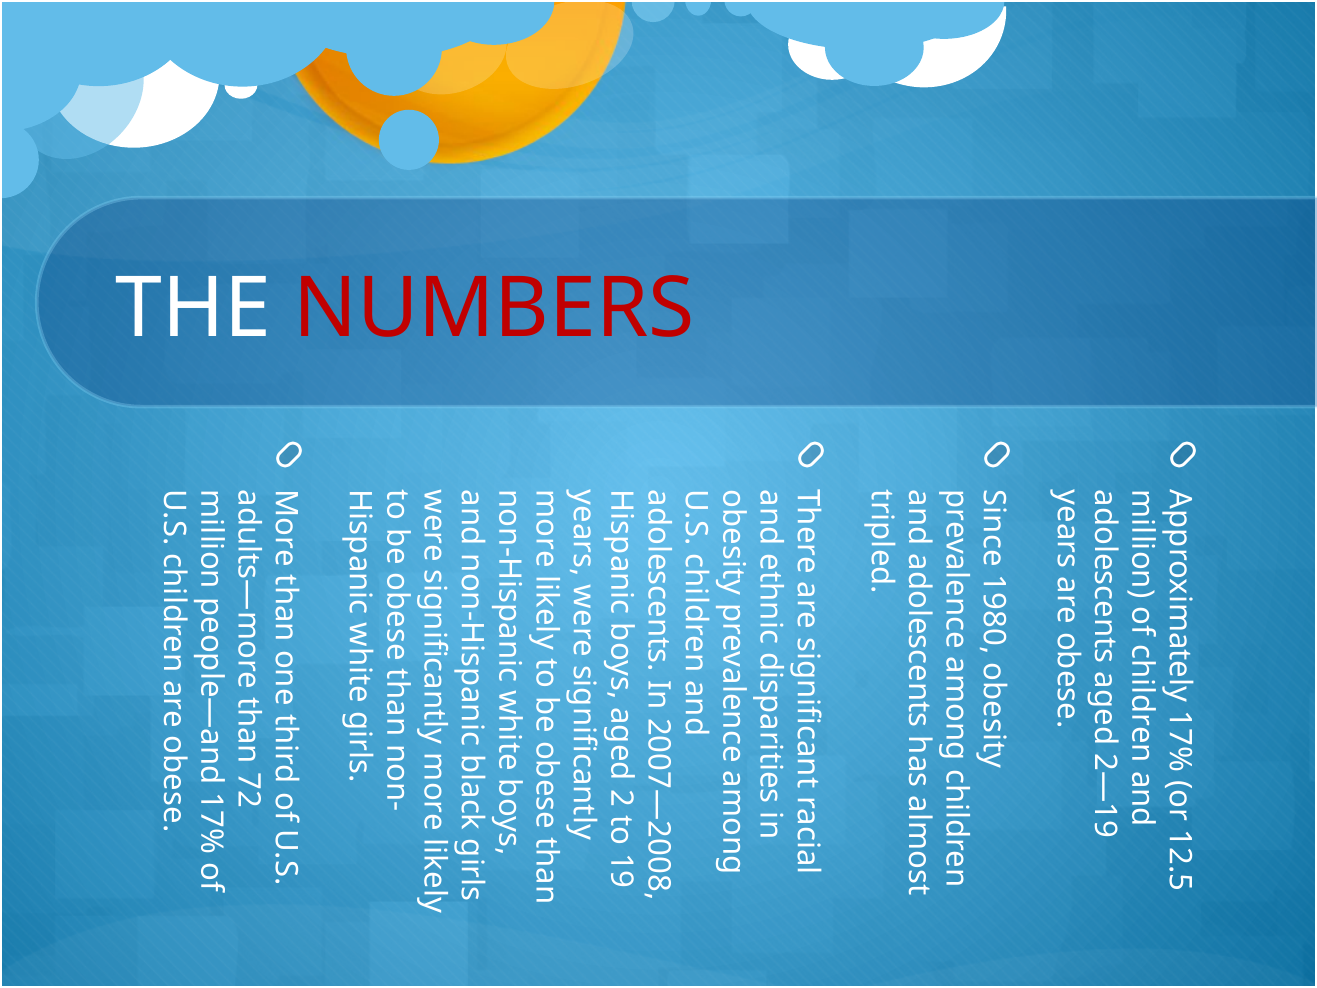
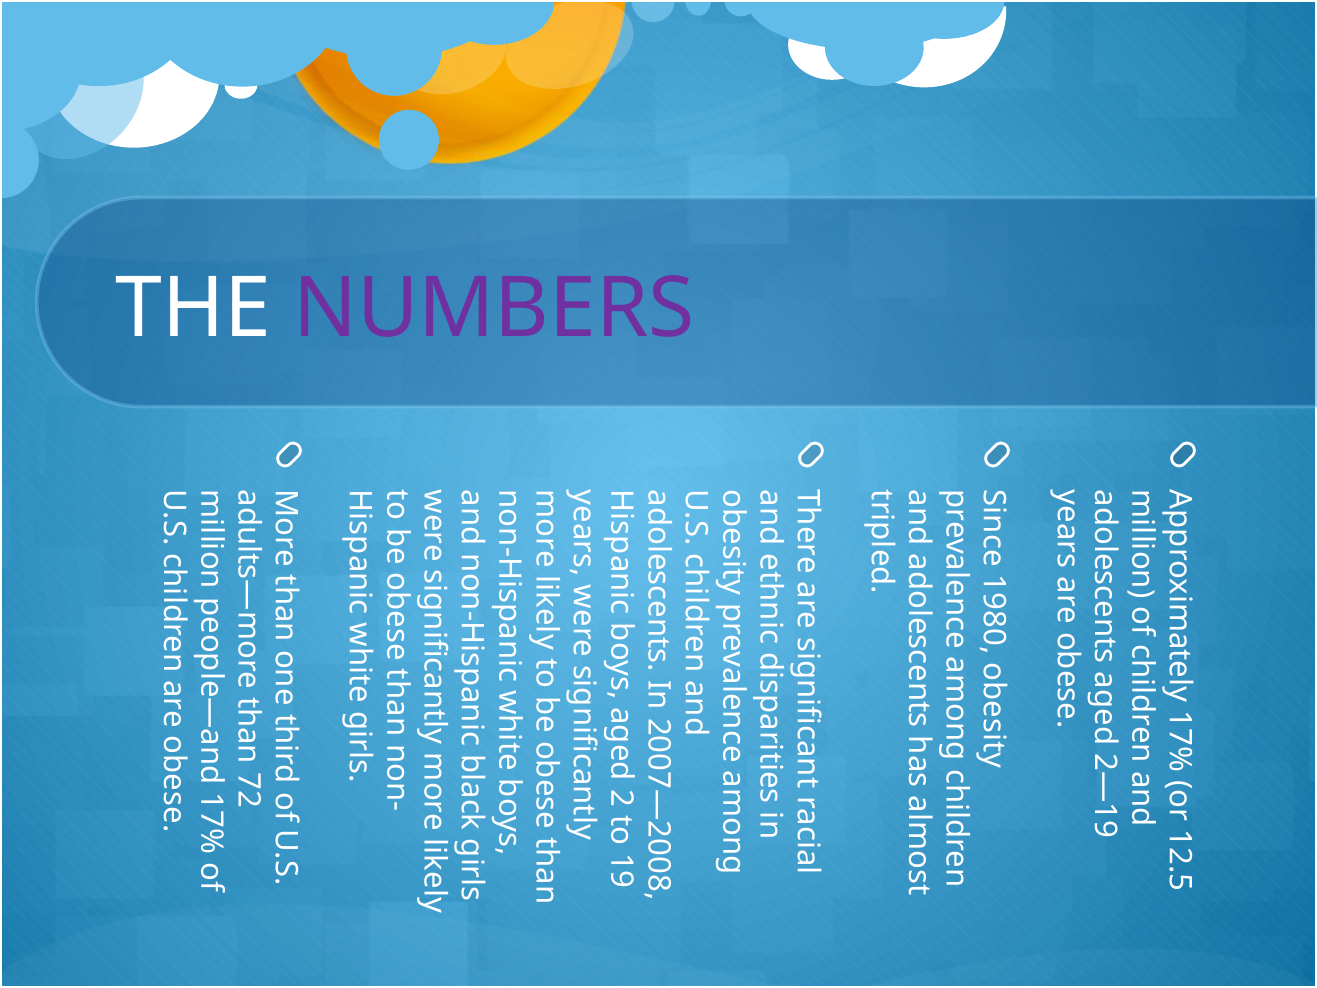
NUMBERS colour: red -> purple (494, 308)
